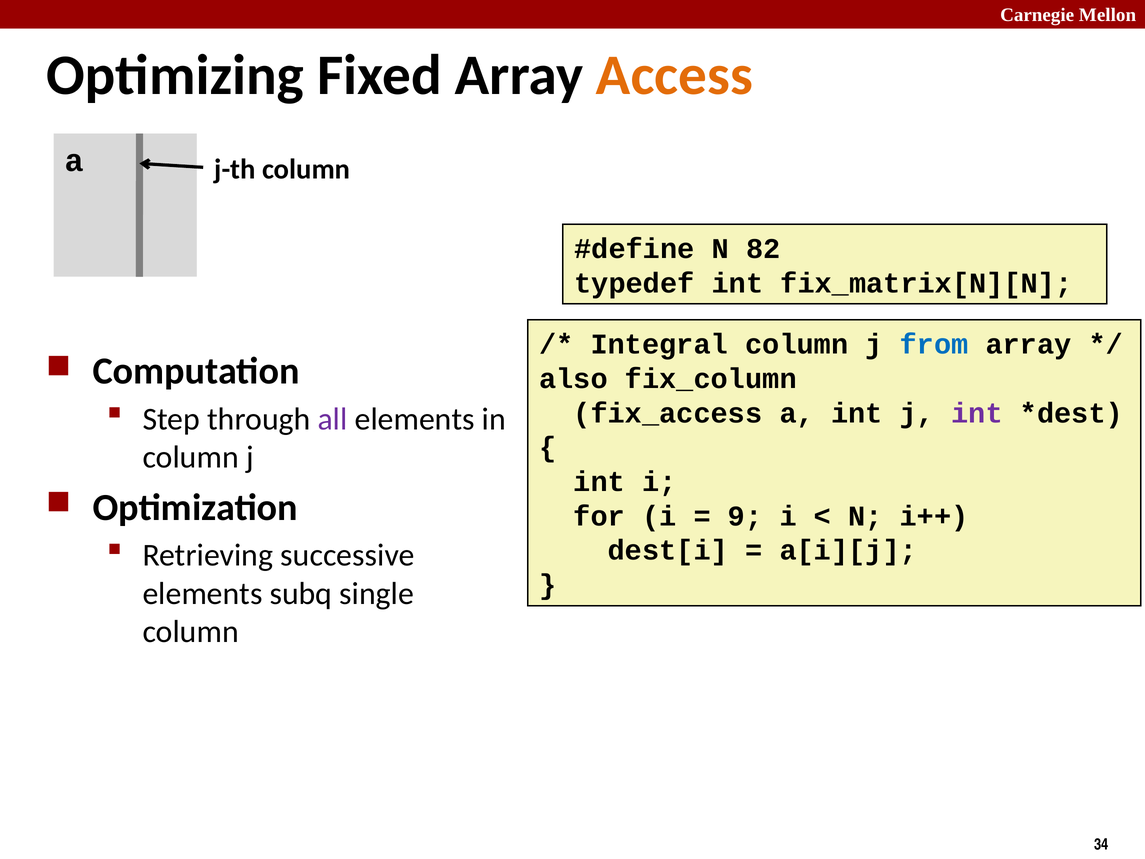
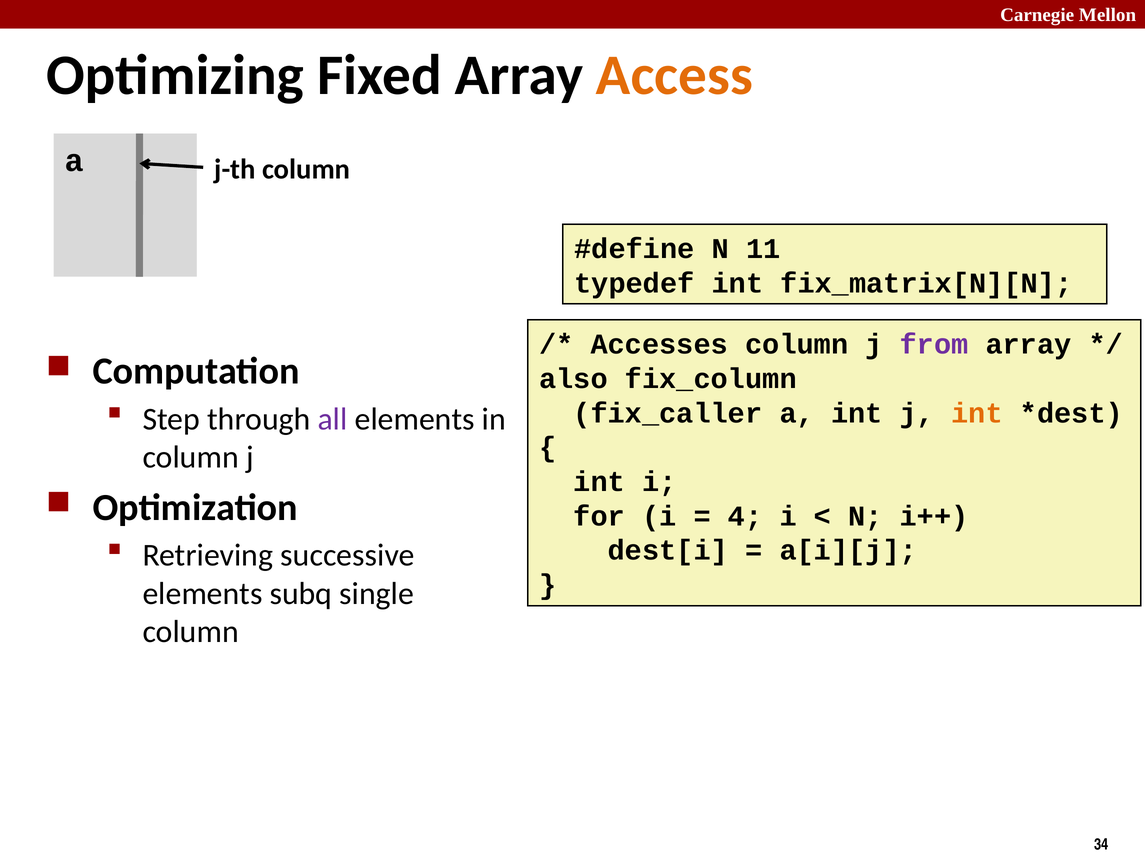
82: 82 -> 11 (763, 249)
Integral: Integral -> Accesses (659, 344)
from colour: blue -> purple (934, 344)
fix_access: fix_access -> fix_caller (668, 413)
int colour: purple -> orange (977, 413)
9: 9 -> 4 (745, 516)
